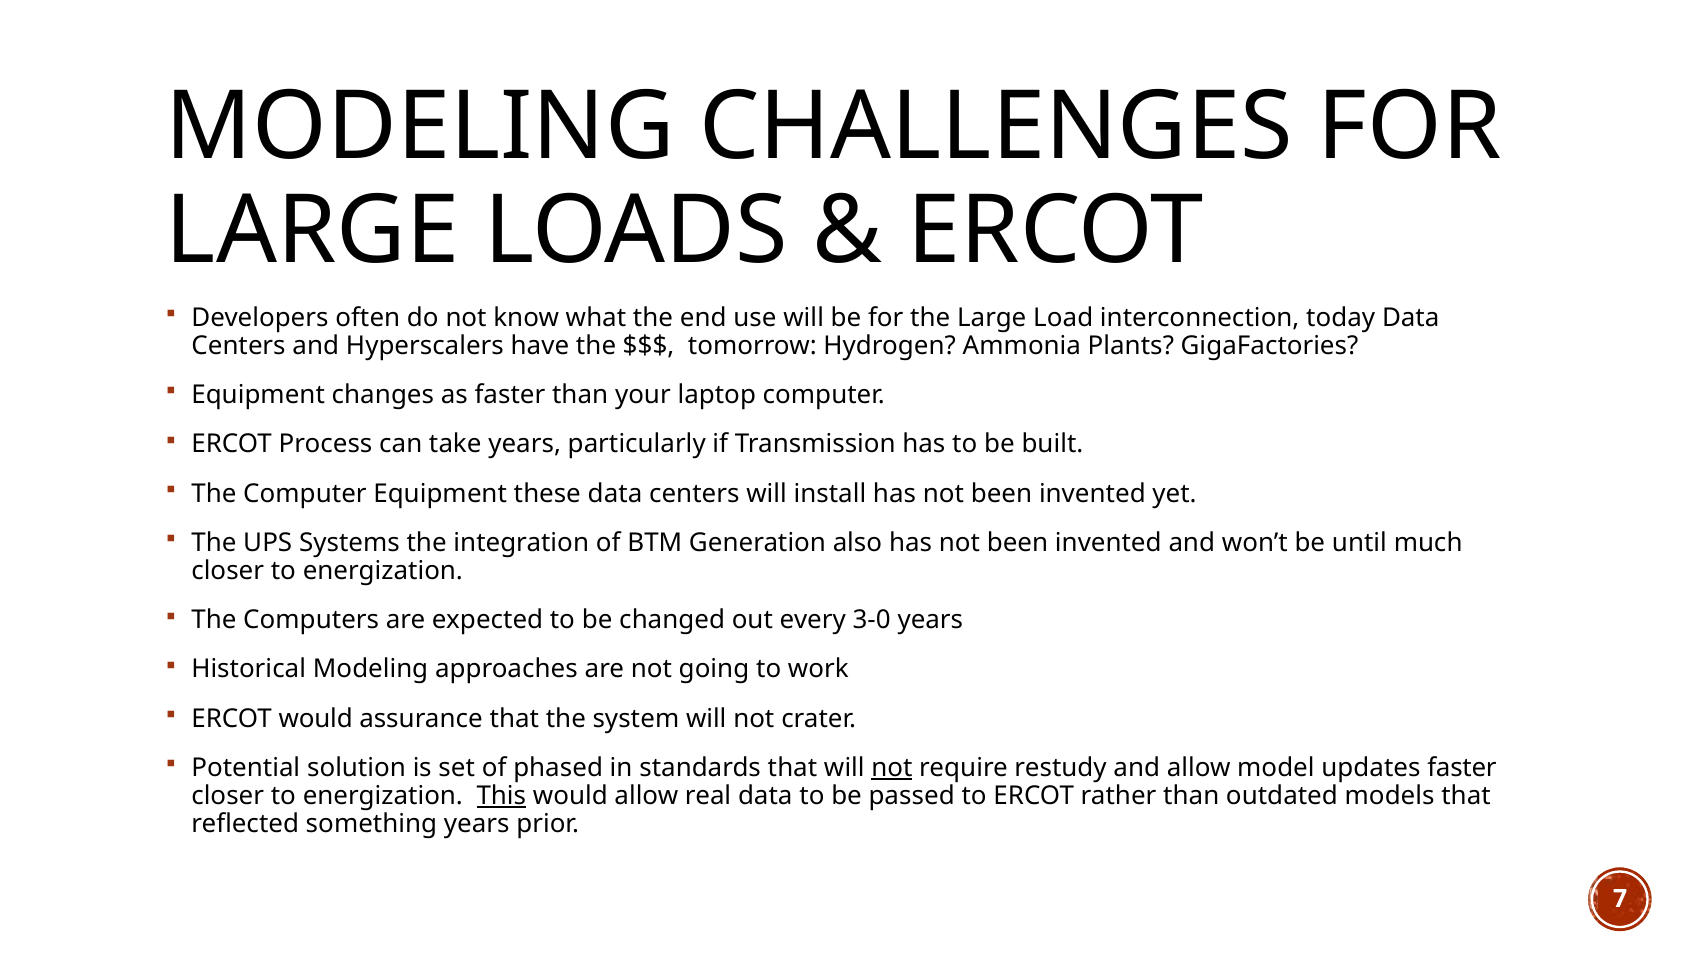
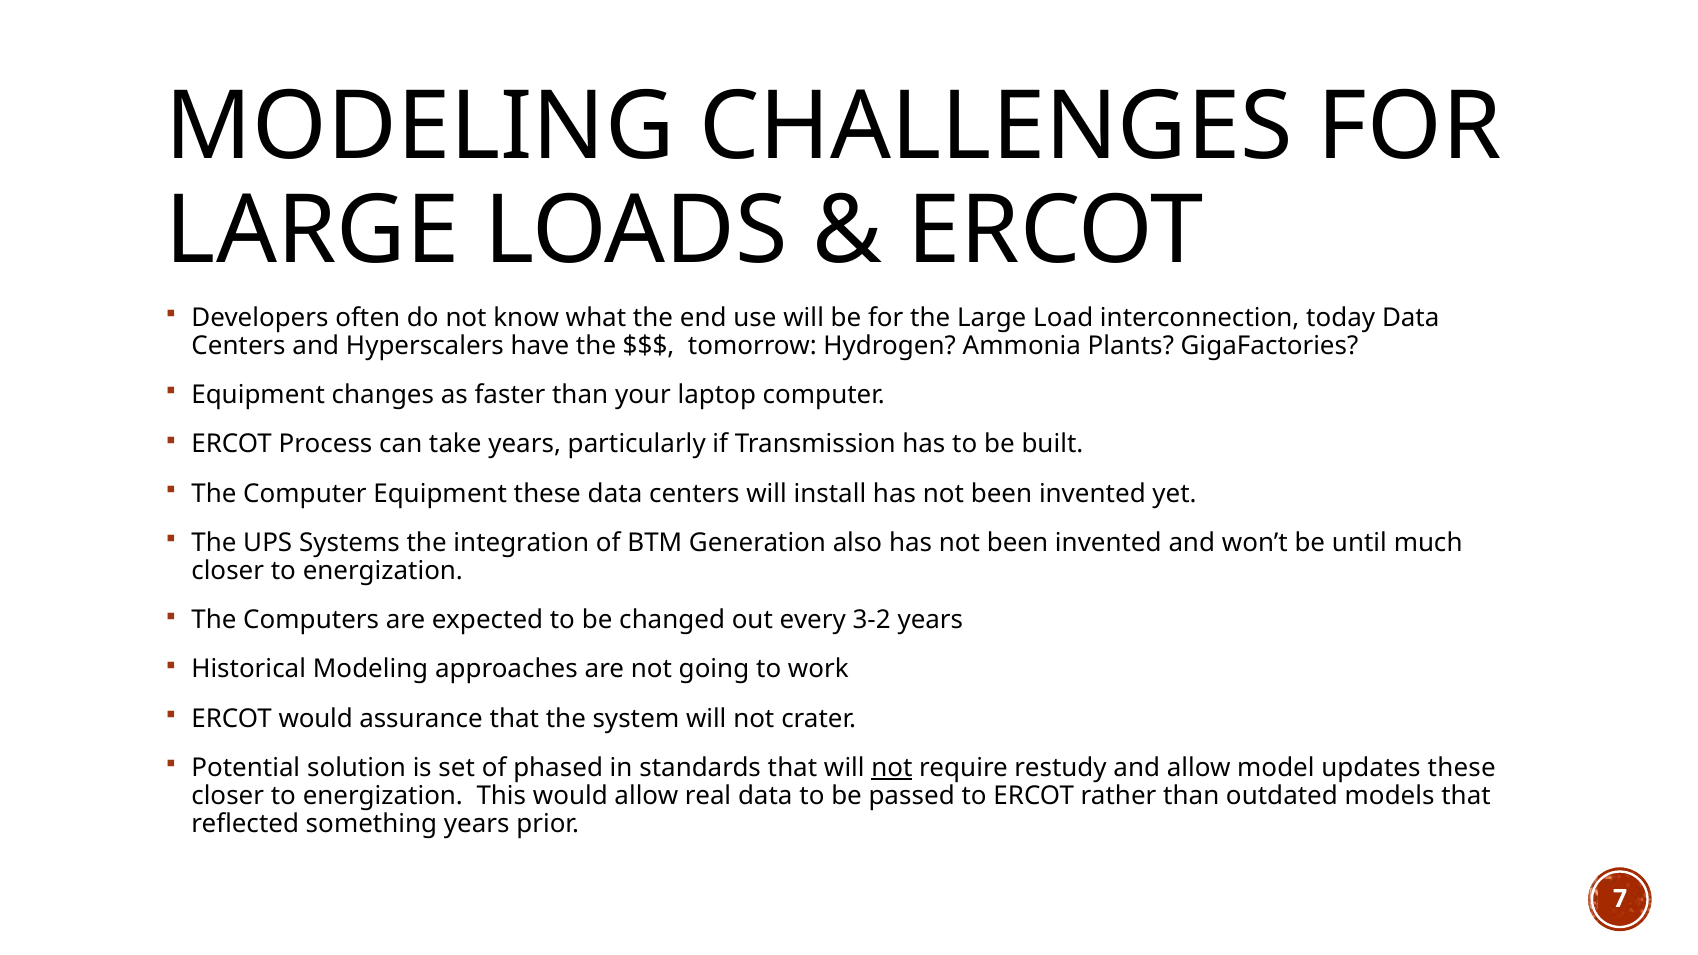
3-0: 3-0 -> 3-2 (872, 620)
updates faster: faster -> these (1462, 768)
This underline: present -> none (501, 796)
